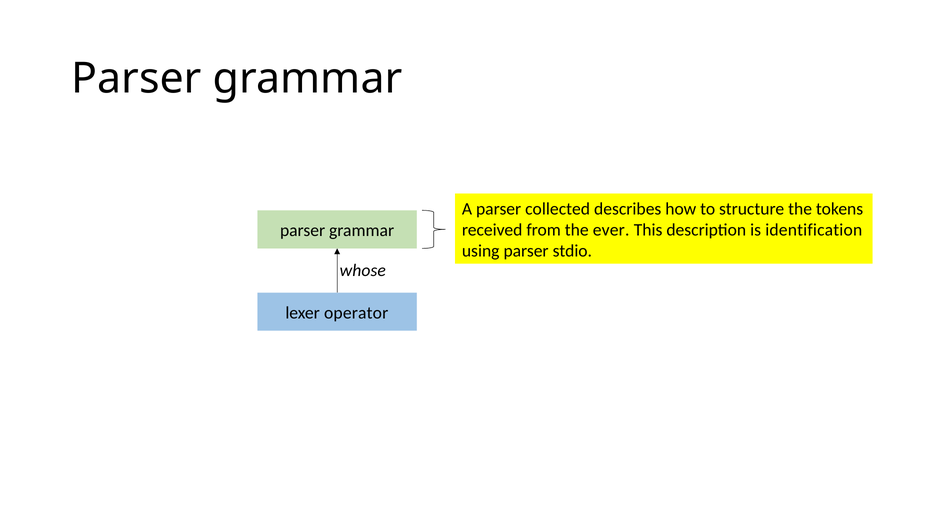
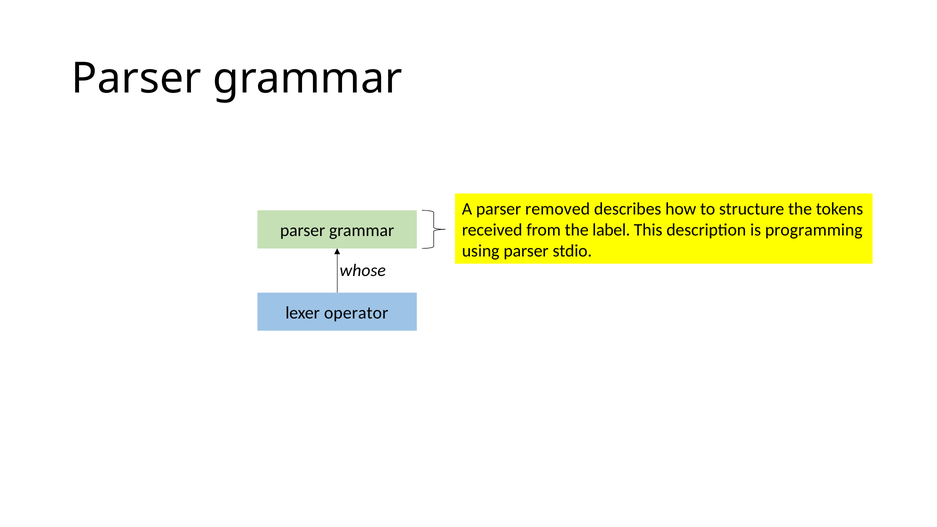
collected: collected -> removed (558, 209)
ever: ever -> label (611, 230)
identification: identification -> programming (814, 230)
